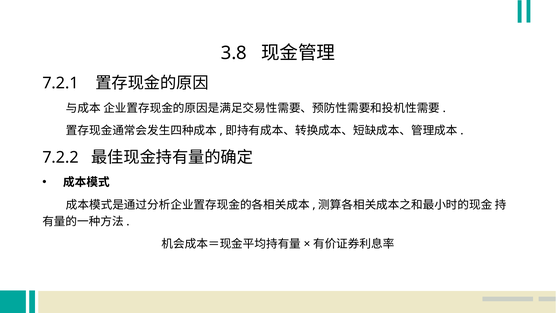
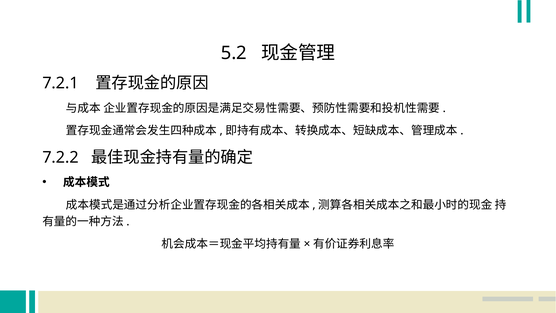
3.8: 3.8 -> 5.2 (234, 53)
